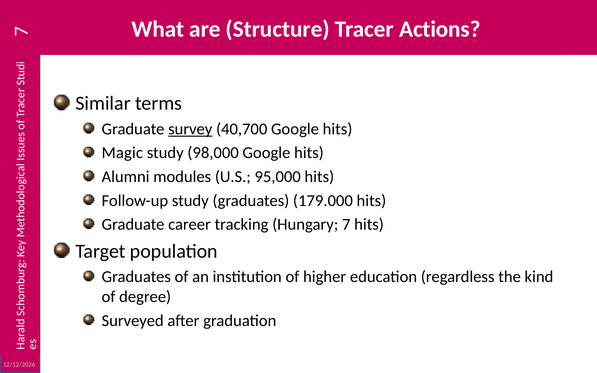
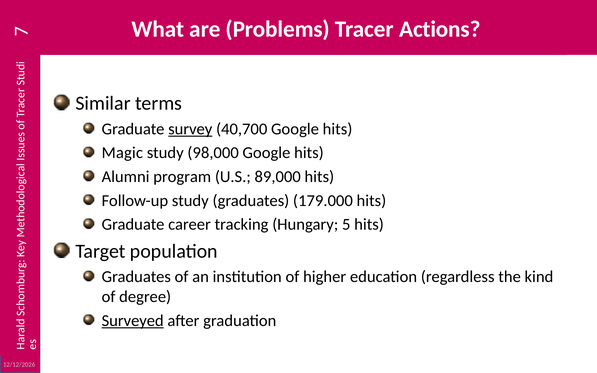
Structure: Structure -> Problems (278, 29)
modules: modules -> program (182, 177)
95,000: 95,000 -> 89,000 (278, 177)
Hungary 7: 7 -> 5 (346, 225)
Surveyed underline: none -> present (133, 321)
